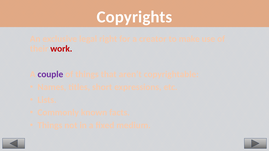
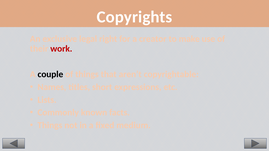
couple colour: purple -> black (50, 74)
